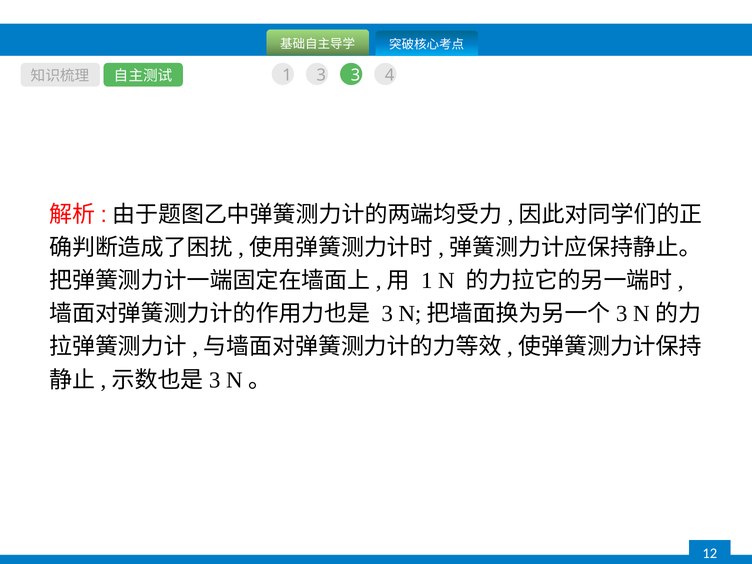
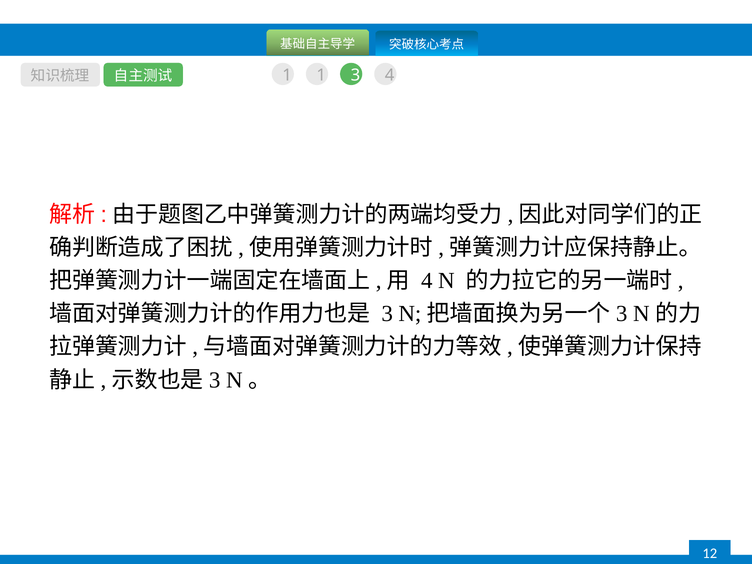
1 3: 3 -> 1 (321, 75)
1: 1 -> 4 (427, 281)
